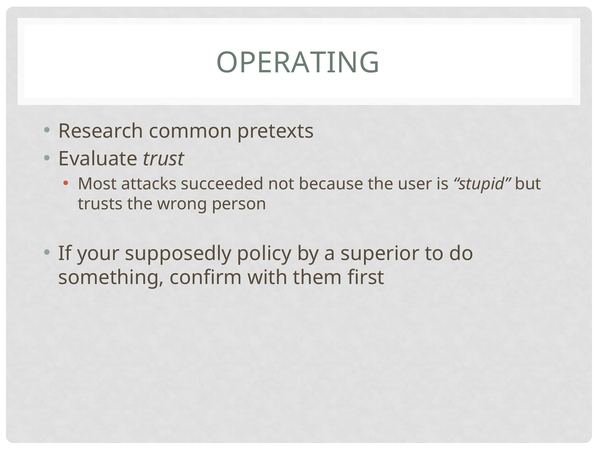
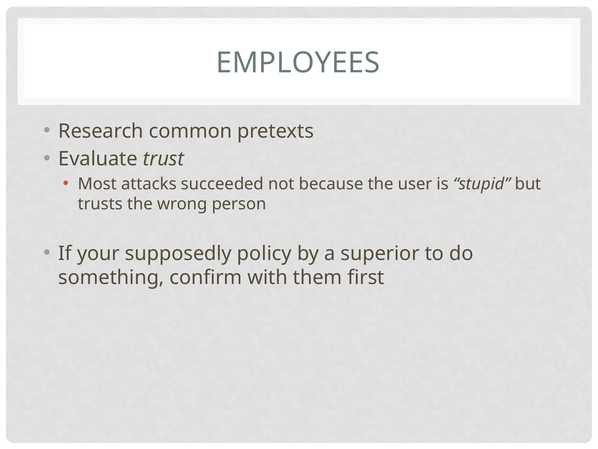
OPERATING: OPERATING -> EMPLOYEES (298, 63)
